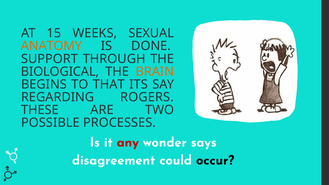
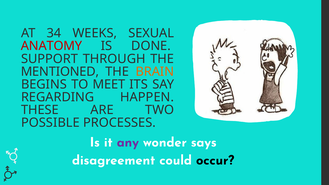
15: 15 -> 34 (54, 33)
ANATOMY colour: orange -> red (52, 46)
BIOLOGICAL: BIOLOGICAL -> MENTIONED (60, 72)
THAT: THAT -> MEET (109, 84)
ROGERS: ROGERS -> HAPPEN (147, 97)
any colour: red -> purple (128, 142)
